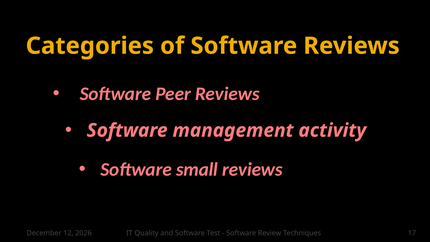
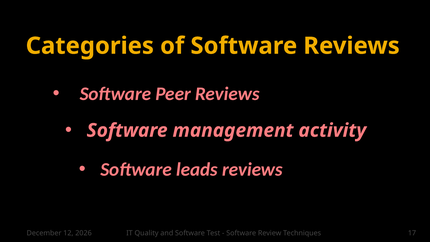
small: small -> leads (197, 169)
